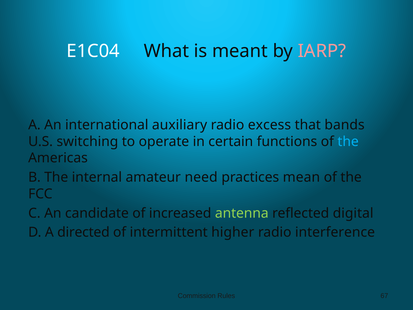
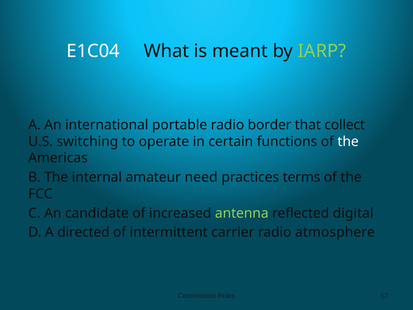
IARP colour: pink -> light green (322, 51)
auxiliary: auxiliary -> portable (180, 125)
excess: excess -> border (270, 125)
bands: bands -> collect (345, 125)
the colour: light blue -> white (348, 141)
mean: mean -> terms (302, 177)
higher: higher -> carrier (233, 232)
interference: interference -> atmosphere (335, 232)
